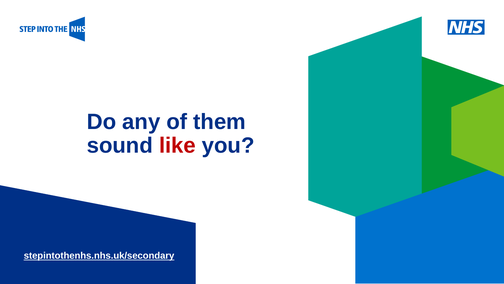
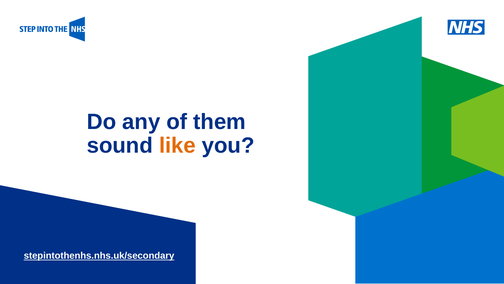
like colour: red -> orange (177, 145)
